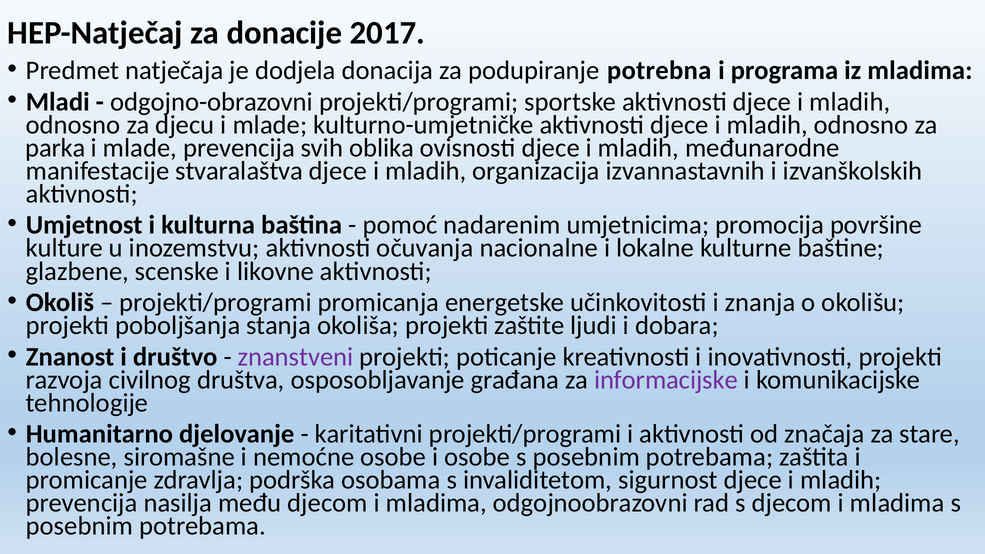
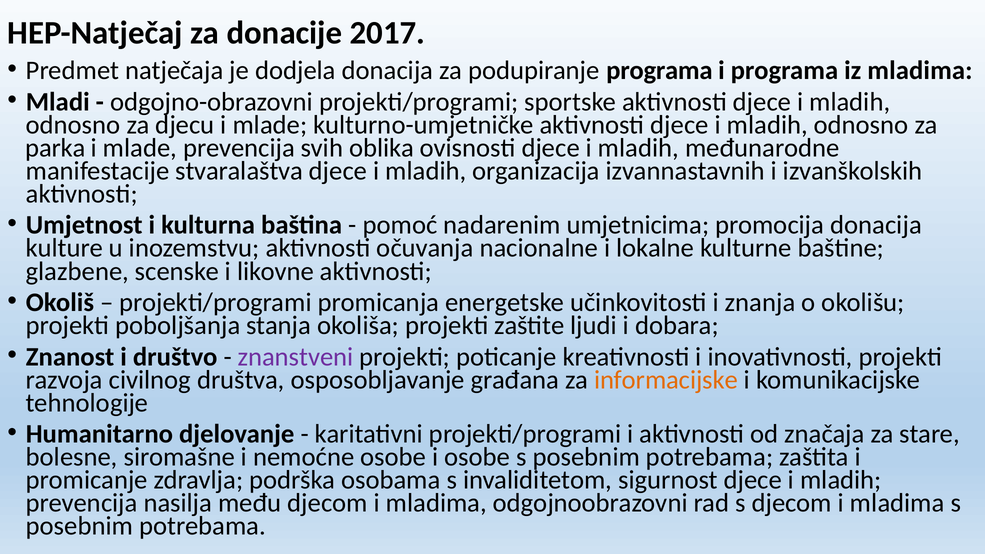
podupiranje potrebna: potrebna -> programa (659, 71)
promocija površine: površine -> donacija (876, 225)
informacijske colour: purple -> orange (666, 380)
